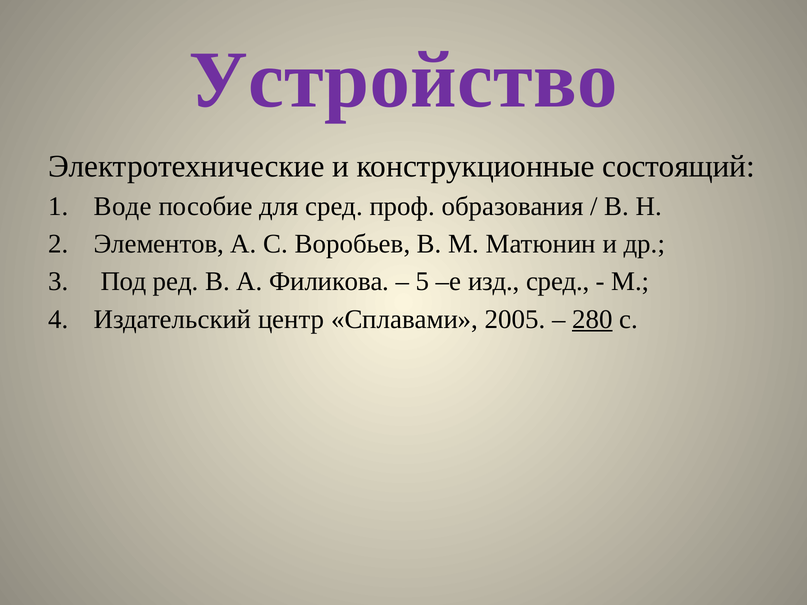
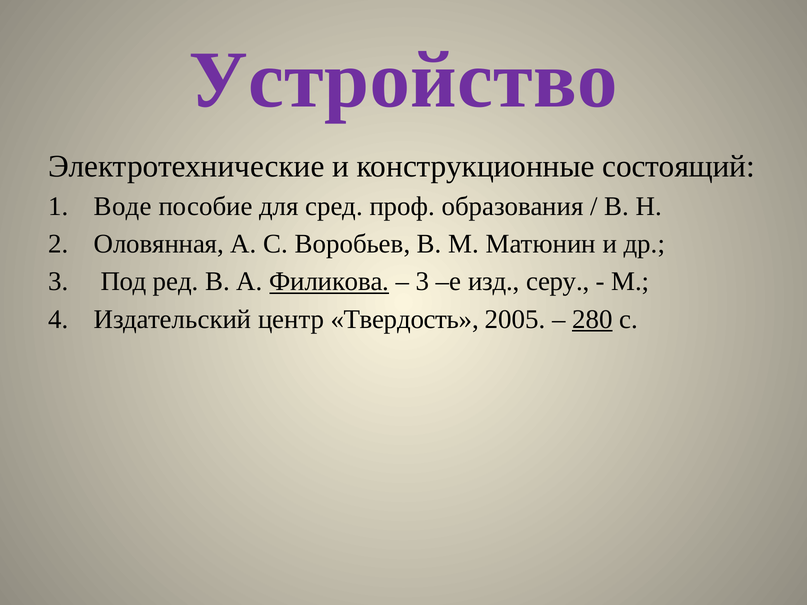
Элементов: Элементов -> Оловянная (159, 244)
Филикова underline: none -> present (329, 282)
5: 5 -> 3 (423, 282)
изд сред: сред -> серу (558, 282)
Сплавами: Сплавами -> Твердость (405, 319)
